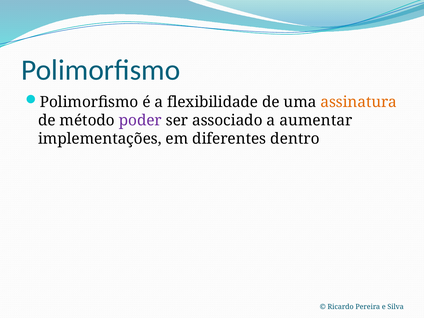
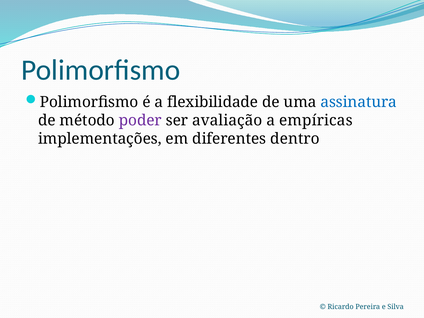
assinatura colour: orange -> blue (359, 102)
associado: associado -> avaliação (227, 120)
aumentar: aumentar -> empíricas (316, 120)
